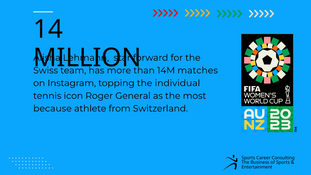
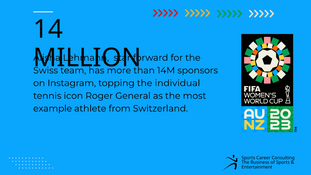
matches: matches -> sponsors (198, 70)
because: because -> example (53, 108)
